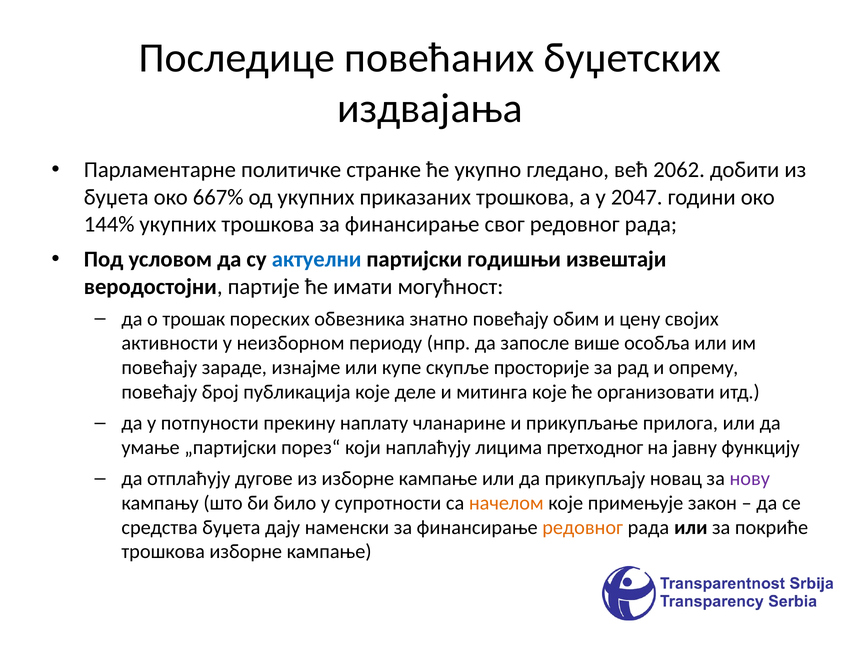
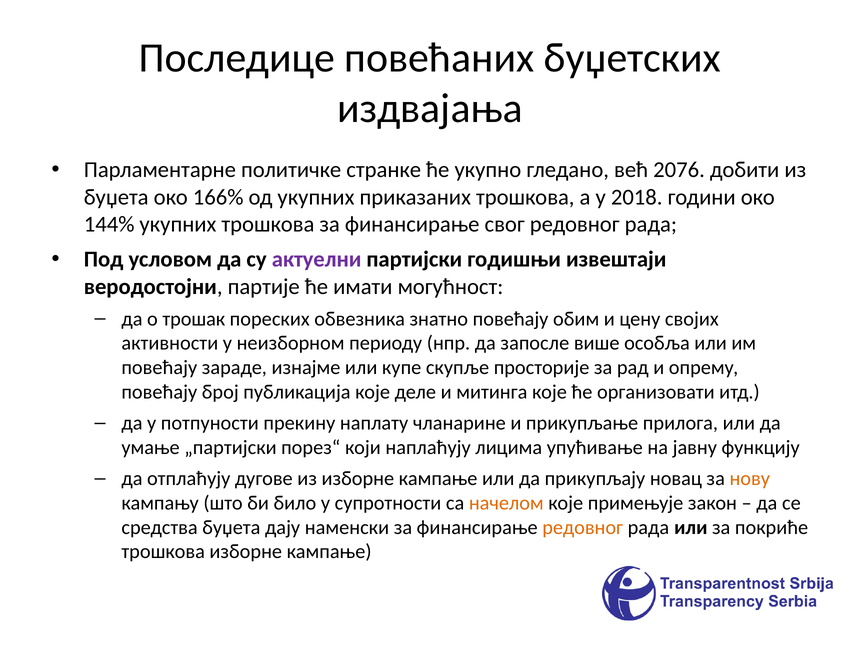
2062: 2062 -> 2076 (679, 170)
667%: 667% -> 166% (218, 197)
2047: 2047 -> 2018 (637, 197)
актуелни colour: blue -> purple (317, 259)
претходног: претходног -> упућивање (595, 447)
нову colour: purple -> orange (750, 479)
